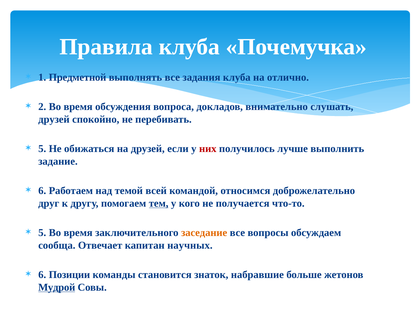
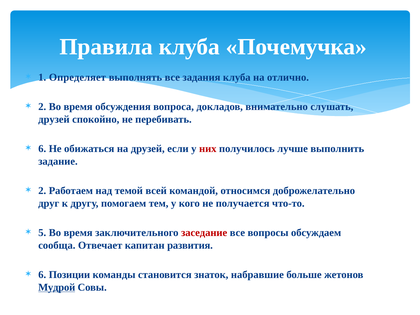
Предметной: Предметной -> Определяет (77, 77)
5: 5 -> 6 (42, 149)
6: 6 -> 2 (42, 191)
тем underline: present -> none (159, 203)
заседание colour: orange -> red (204, 233)
научных: научных -> развития (190, 245)
